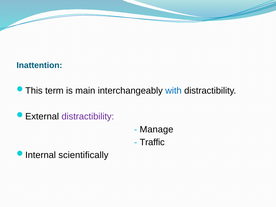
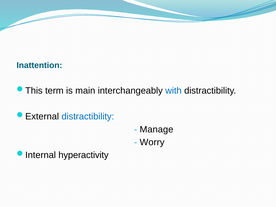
distractibility colour: purple -> blue (88, 117)
Traffic: Traffic -> Worry (152, 142)
scientifically: scientifically -> hyperactivity (84, 155)
